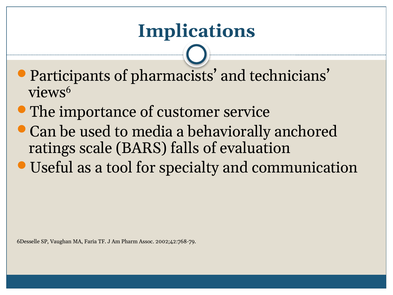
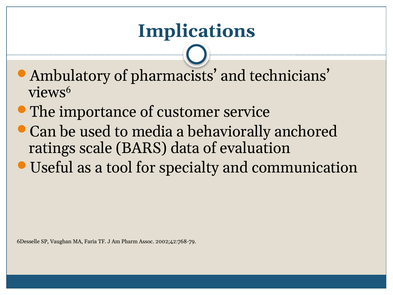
Participants: Participants -> Ambulatory (70, 76)
falls: falls -> data (185, 148)
